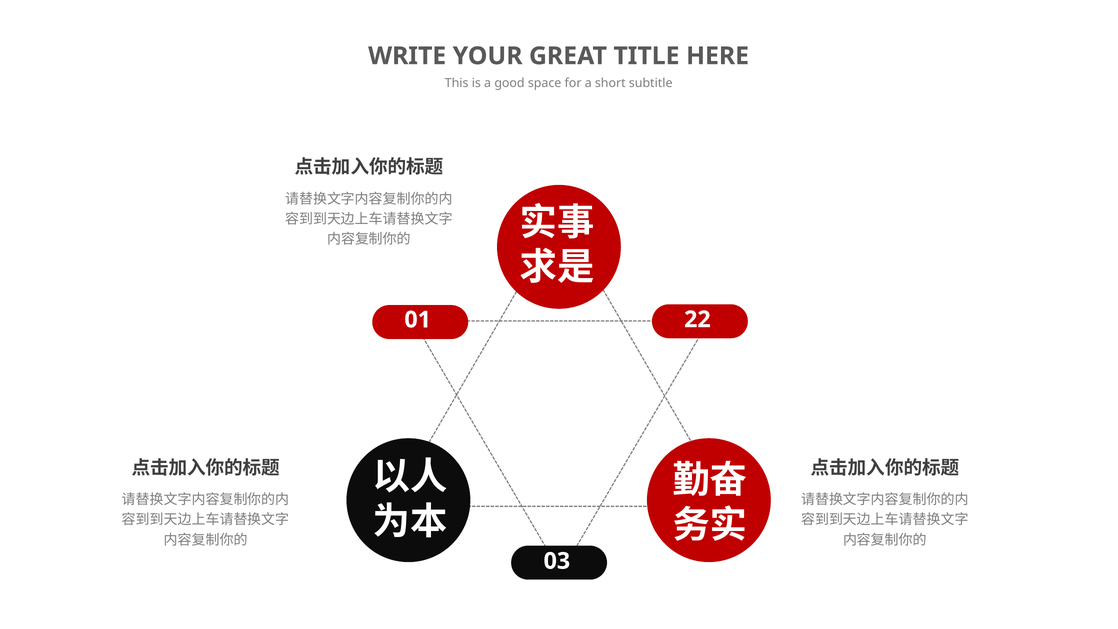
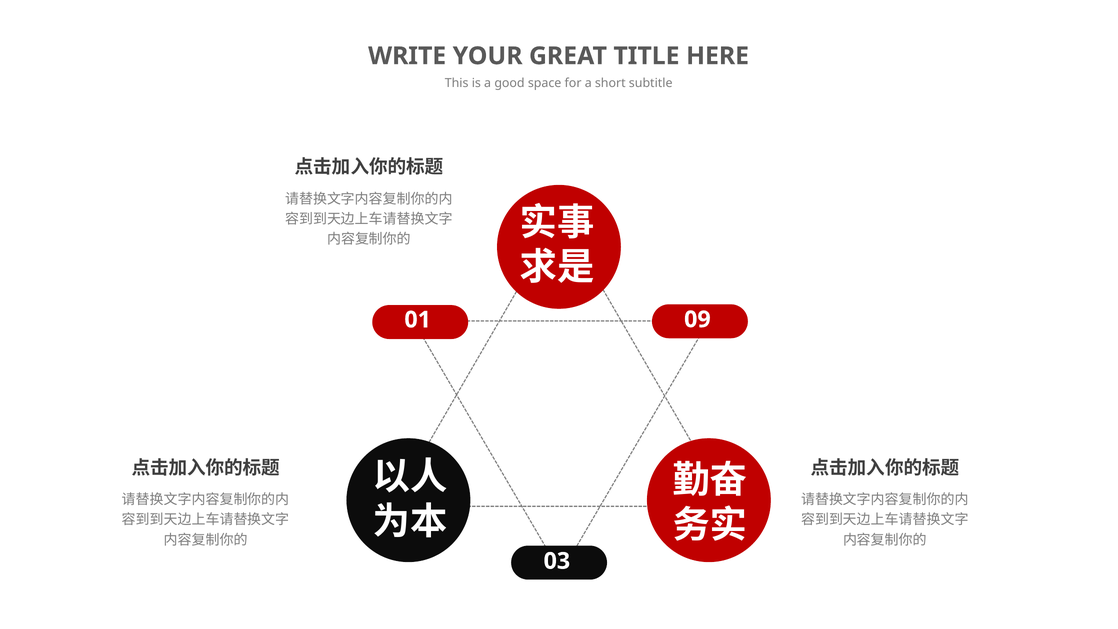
22: 22 -> 09 (697, 319)
